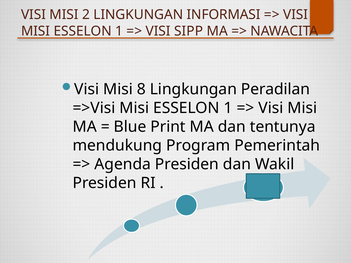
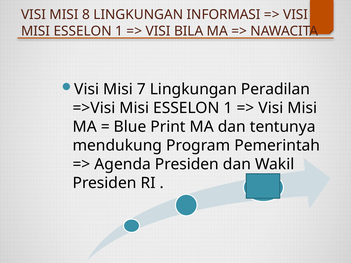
2: 2 -> 8 (86, 15)
SIPP: SIPP -> BILA (189, 31)
8: 8 -> 7 (141, 89)
